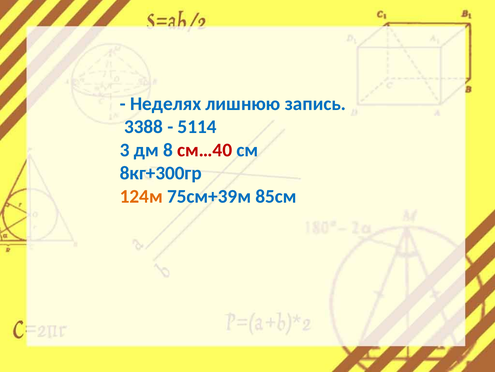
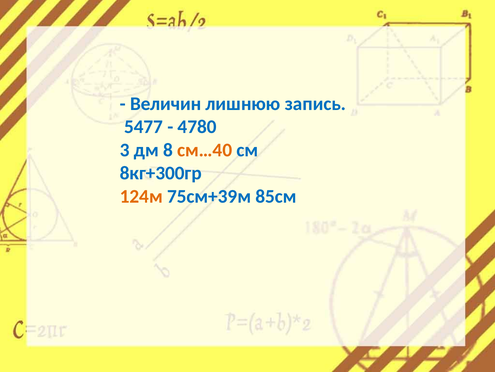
Неделях: Неделях -> Величин (166, 103)
3388: 3388 -> 5477 (144, 127)
5114: 5114 -> 4780 (197, 127)
см…40 colour: red -> orange (205, 150)
